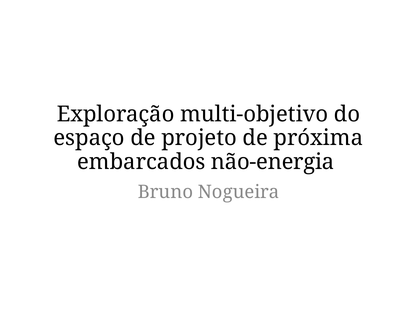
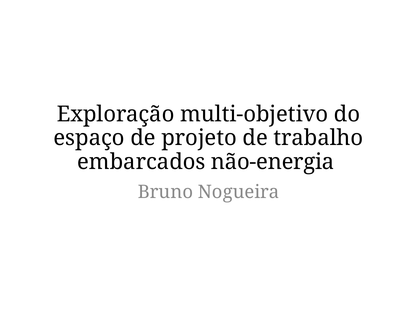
próxima: próxima -> trabalho (318, 138)
